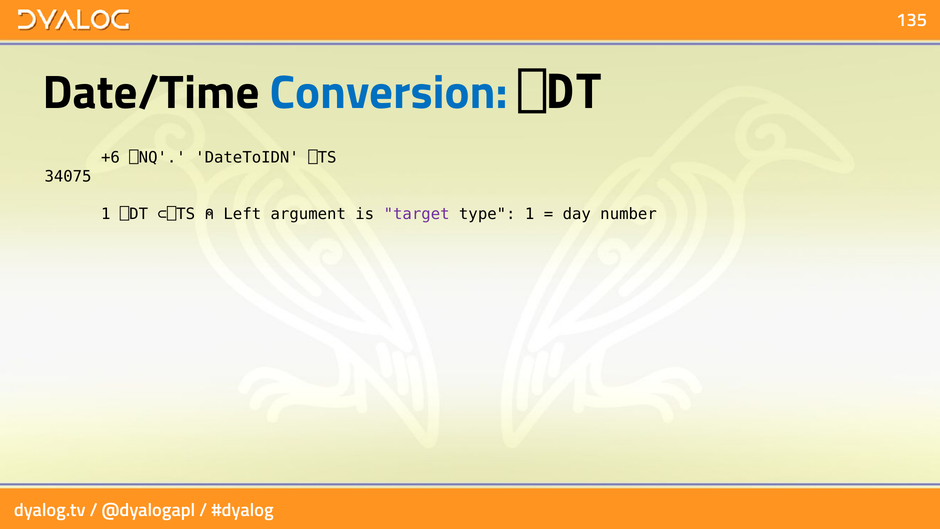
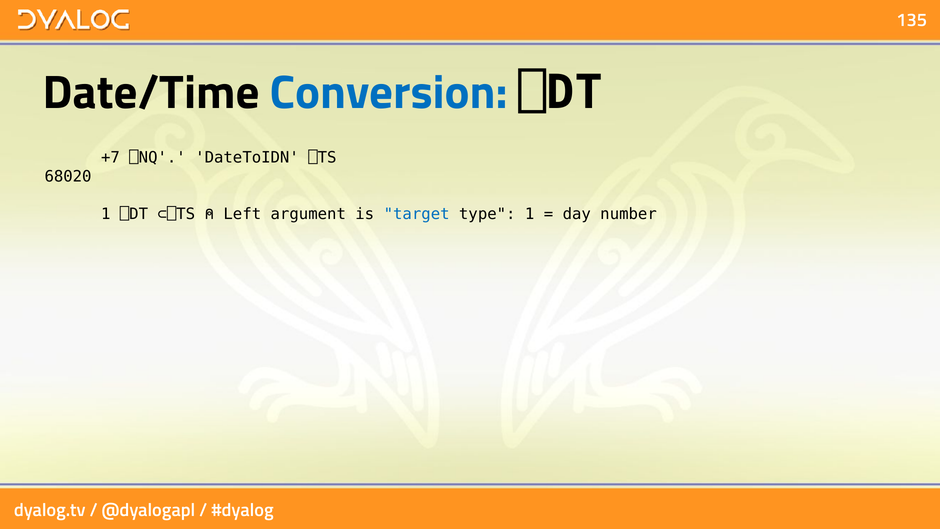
+6: +6 -> +7 (110, 158)
34075: 34075 -> 68020 (68, 176)
target colour: purple -> blue (417, 214)
